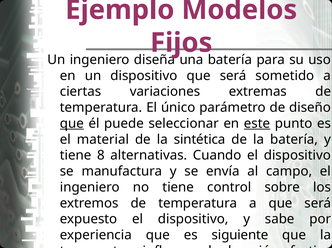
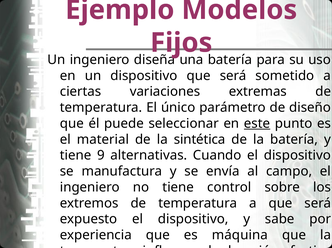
que underline: present -> none (72, 124)
8: 8 -> 9 (101, 155)
siguiente: siguiente -> máquina (240, 235)
